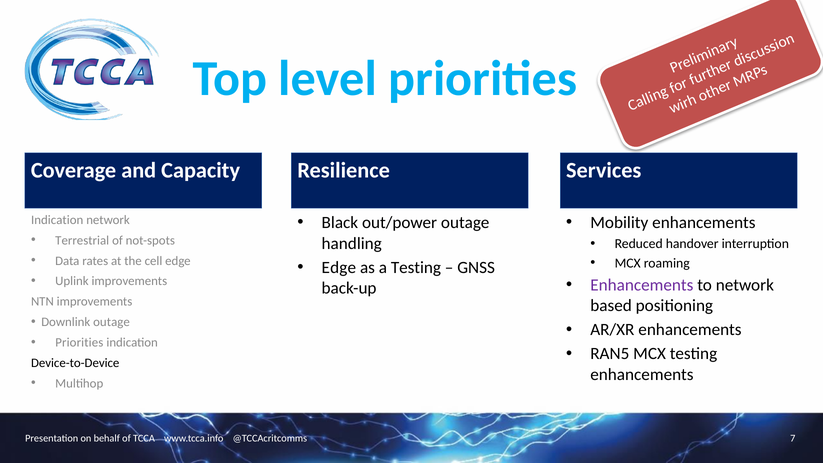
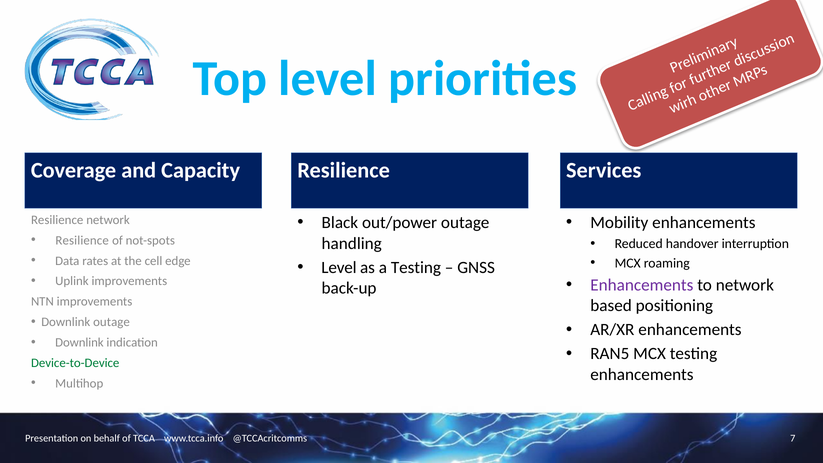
Indication: Indication -> Resilience (57, 220)
Terrestrial: Terrestrial -> Resilience (82, 240)
Edge: Edge -> Level (339, 267)
Priorities: Priorities -> Downlink (79, 342)
Device-to-Device colour: black -> green (75, 363)
